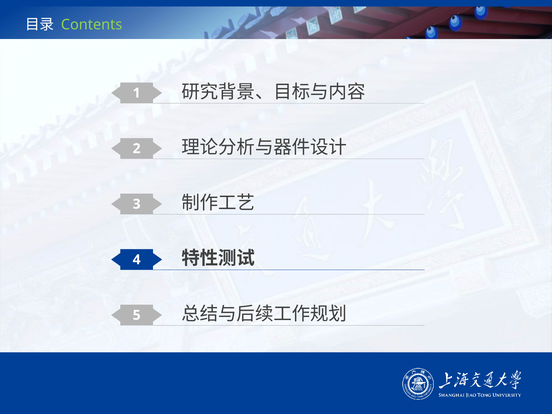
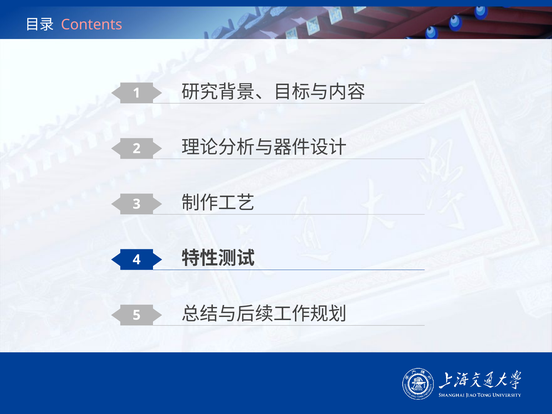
Contents colour: light green -> pink (92, 25)
